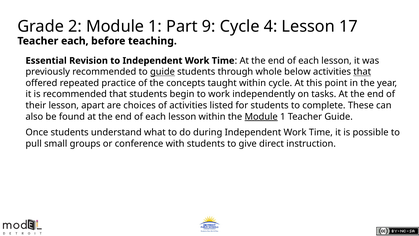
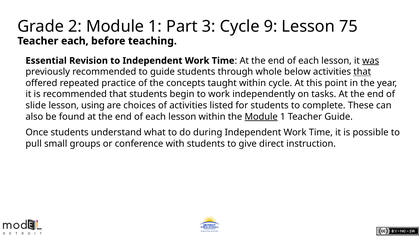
9: 9 -> 3 (209, 26)
4: 4 -> 9 (271, 26)
17: 17 -> 75 (348, 26)
was underline: none -> present (371, 61)
guide underline: present -> none (162, 72)
their: their -> slide (36, 105)
apart: apart -> using (93, 105)
